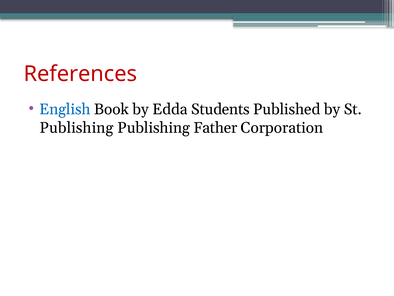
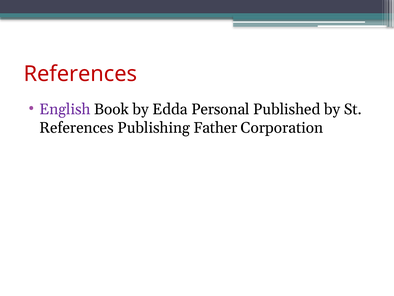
English colour: blue -> purple (65, 109)
Students: Students -> Personal (220, 109)
Publishing: Publishing -> References (77, 128)
